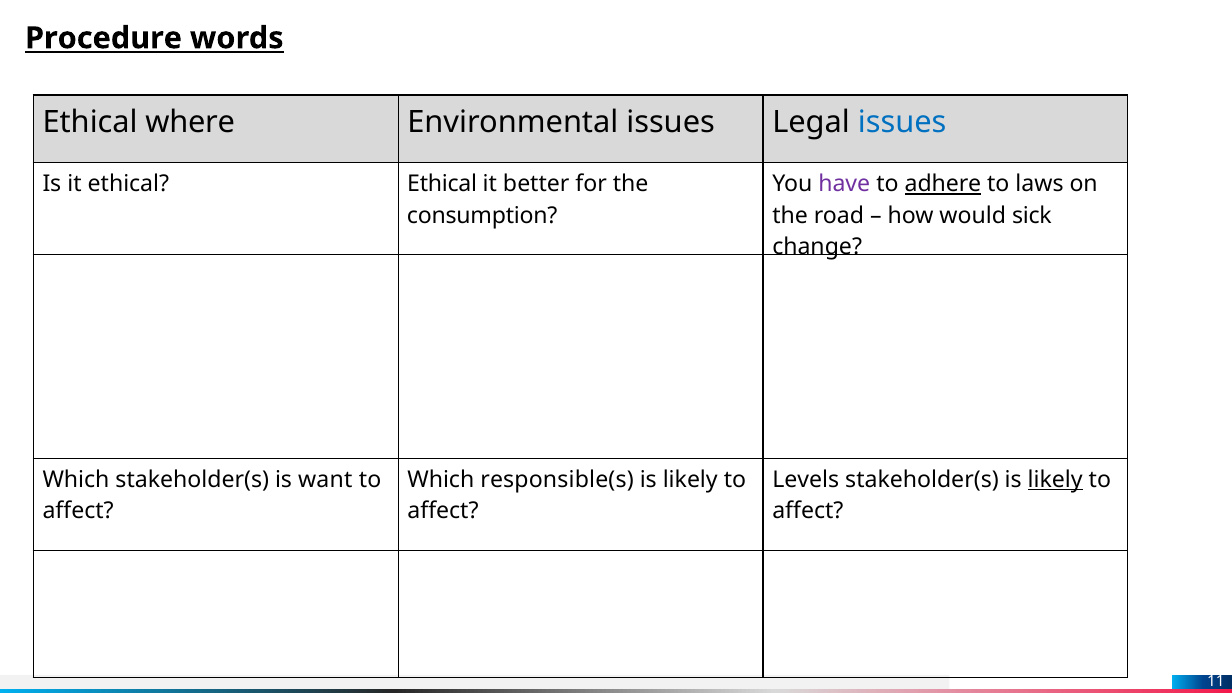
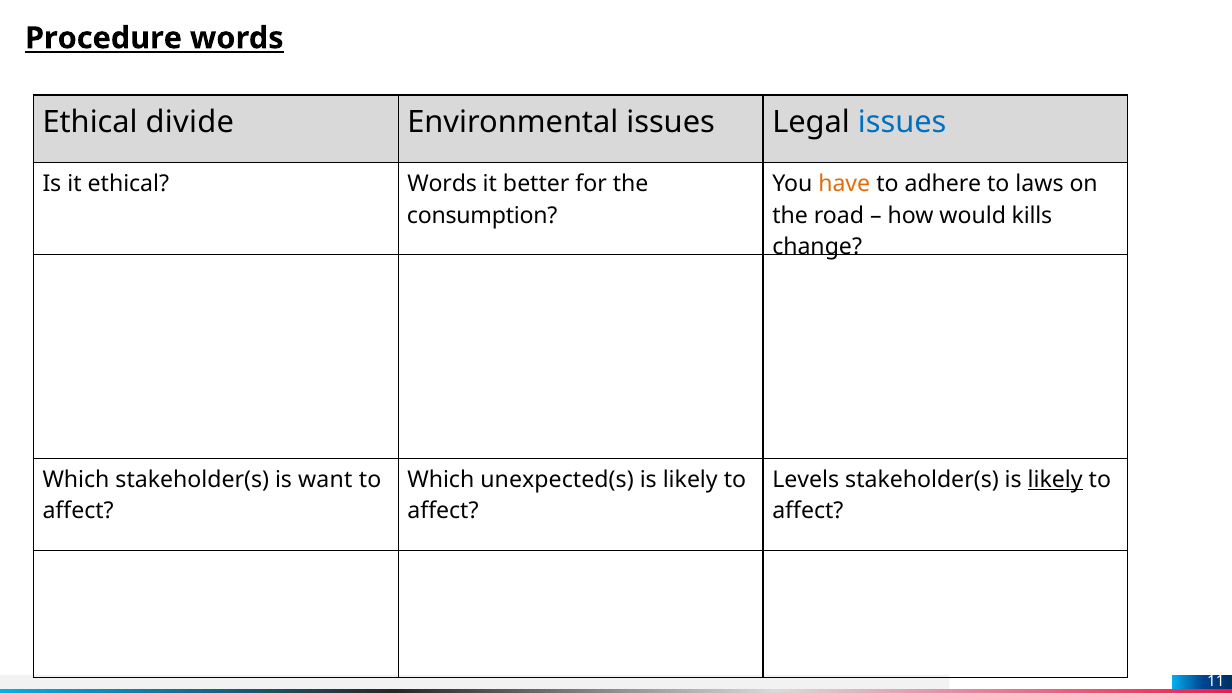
where: where -> divide (190, 122)
ethical Ethical: Ethical -> Words (442, 184)
have colour: purple -> orange (844, 184)
adhere underline: present -> none (943, 184)
sick: sick -> kills (1032, 216)
responsible(s: responsible(s -> unexpected(s (557, 480)
